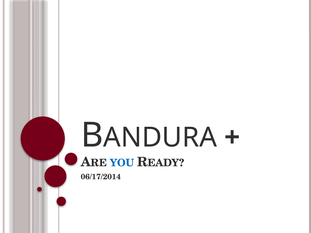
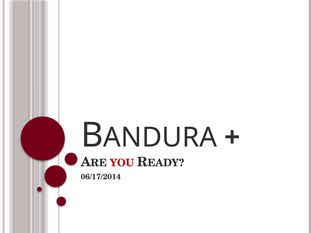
YOU colour: blue -> red (122, 163)
